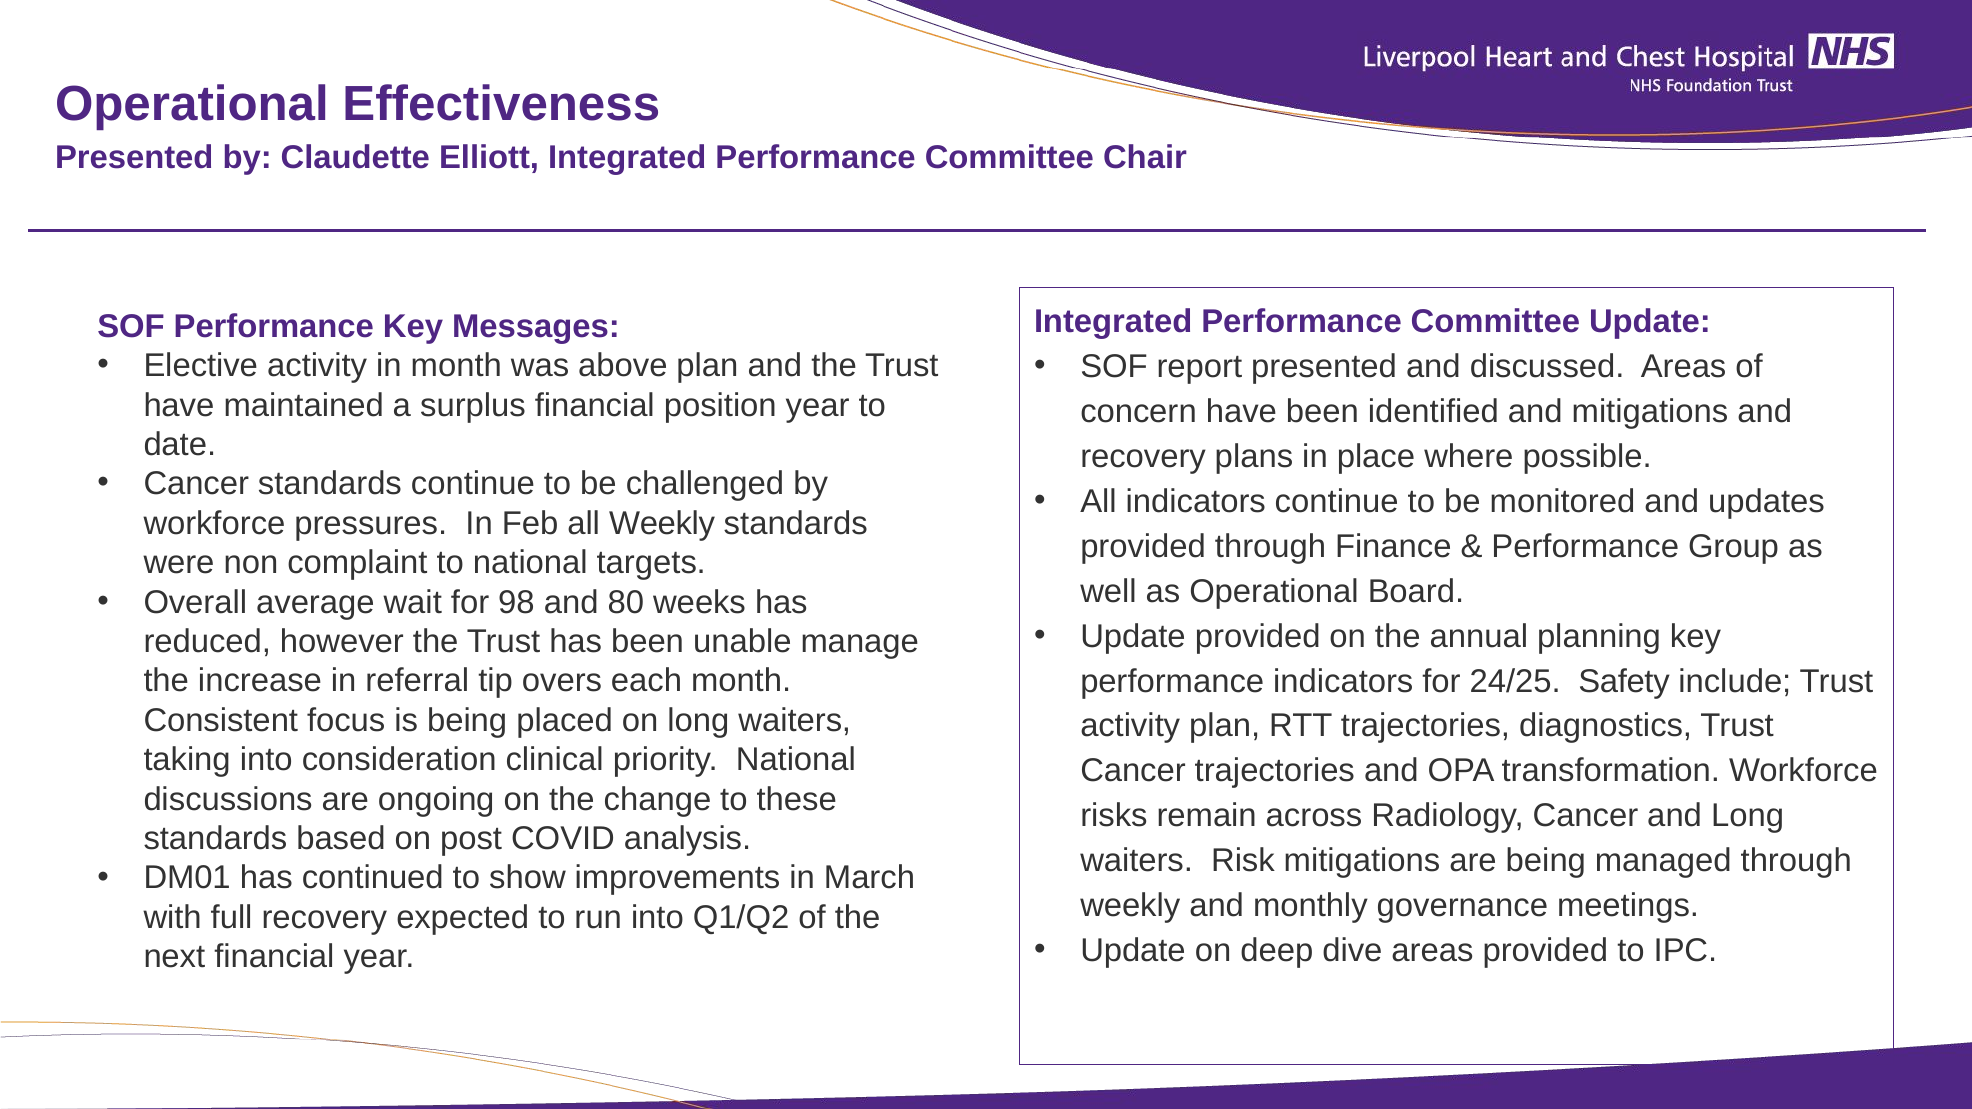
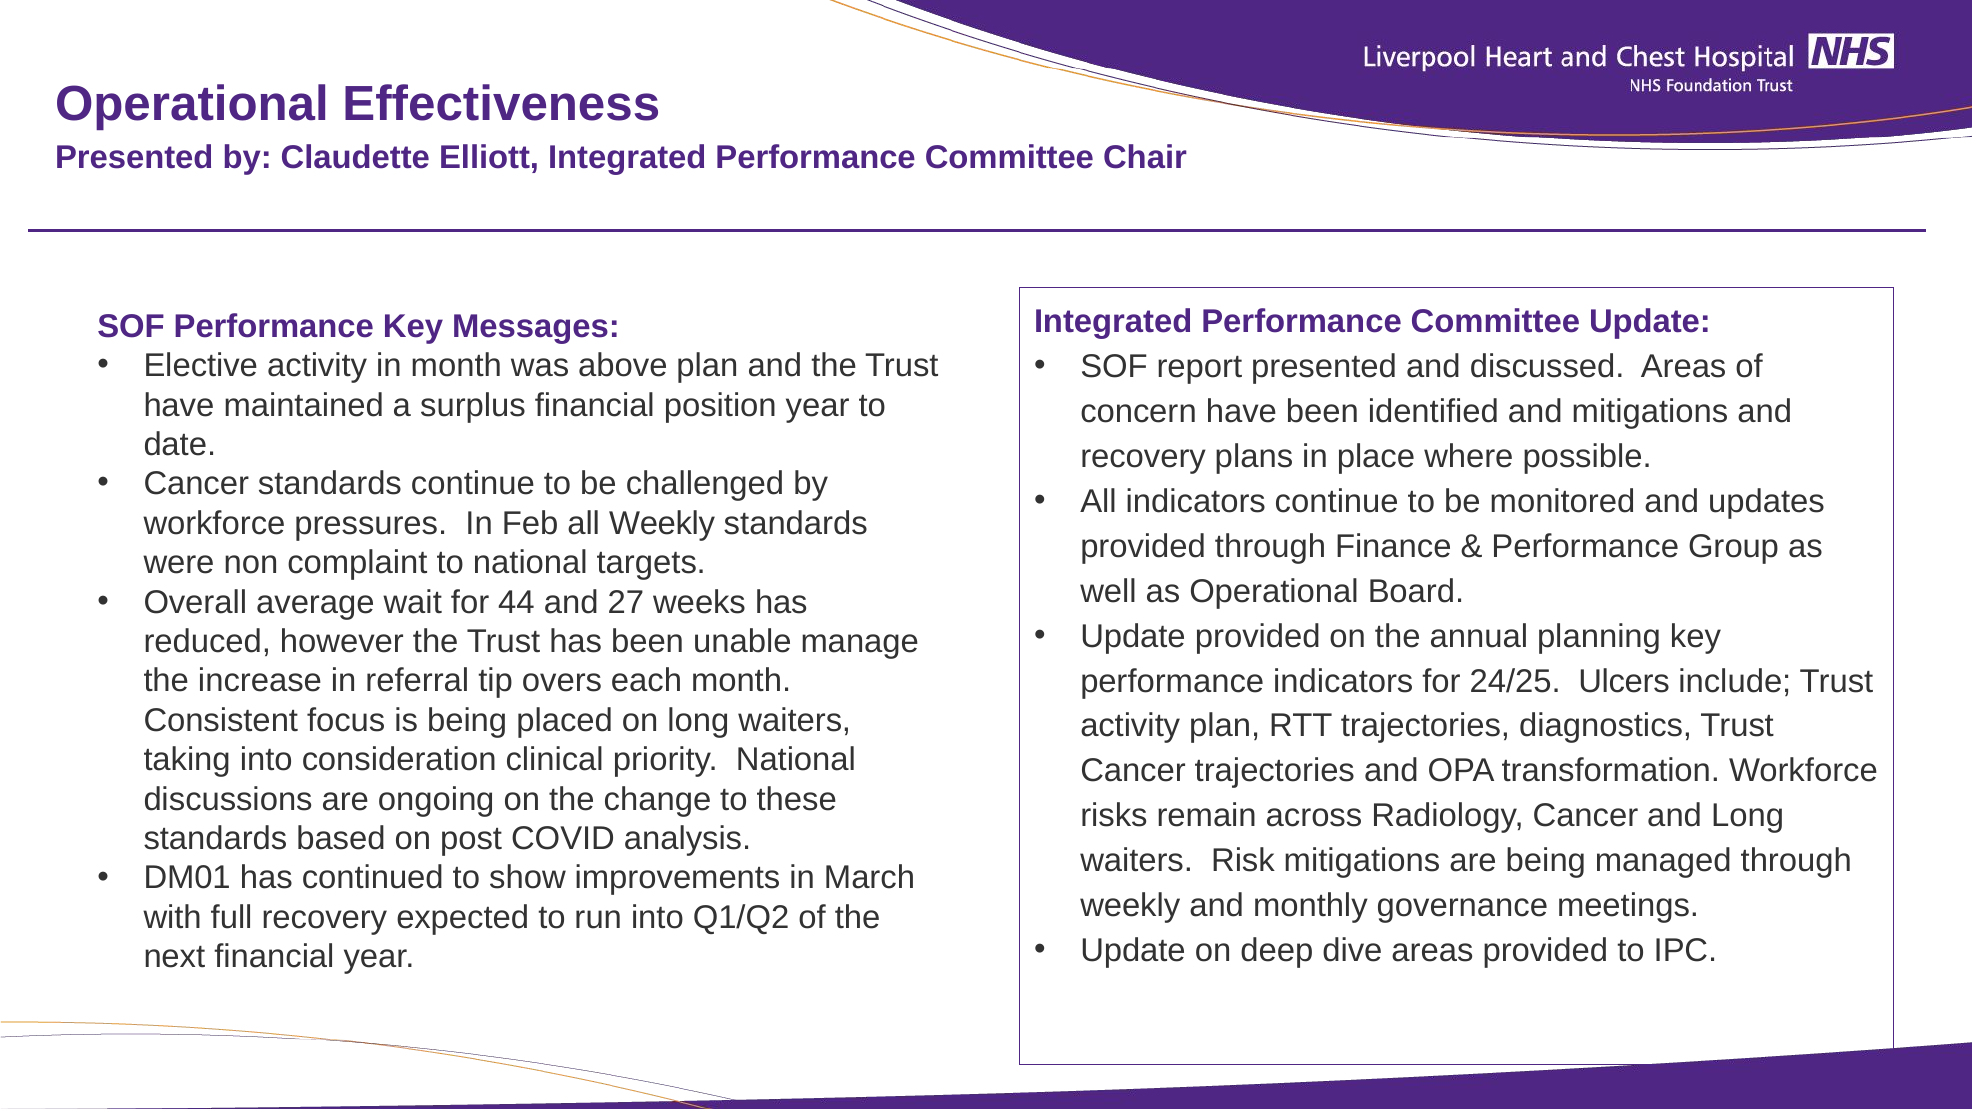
98: 98 -> 44 (516, 602)
80: 80 -> 27 (626, 602)
Safety: Safety -> Ulcers (1624, 681)
